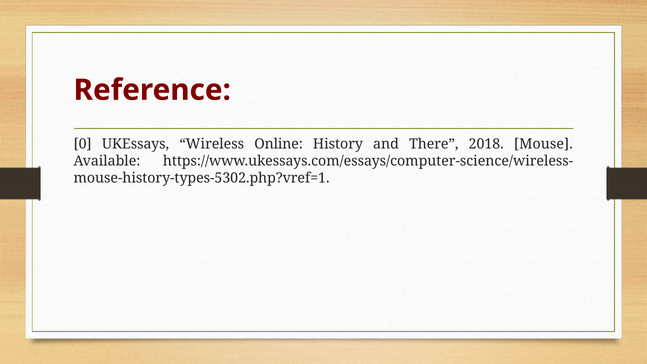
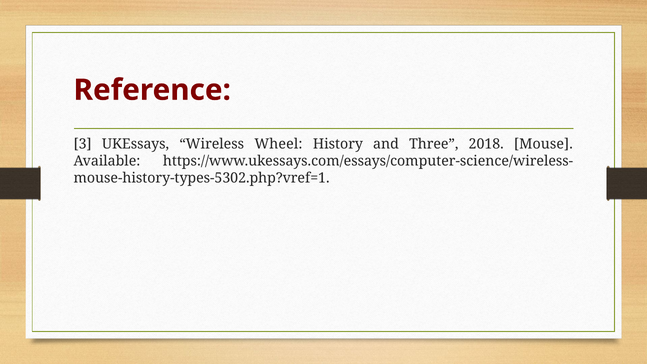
0: 0 -> 3 (83, 144)
Online: Online -> Wheel (278, 144)
There: There -> Three (434, 144)
